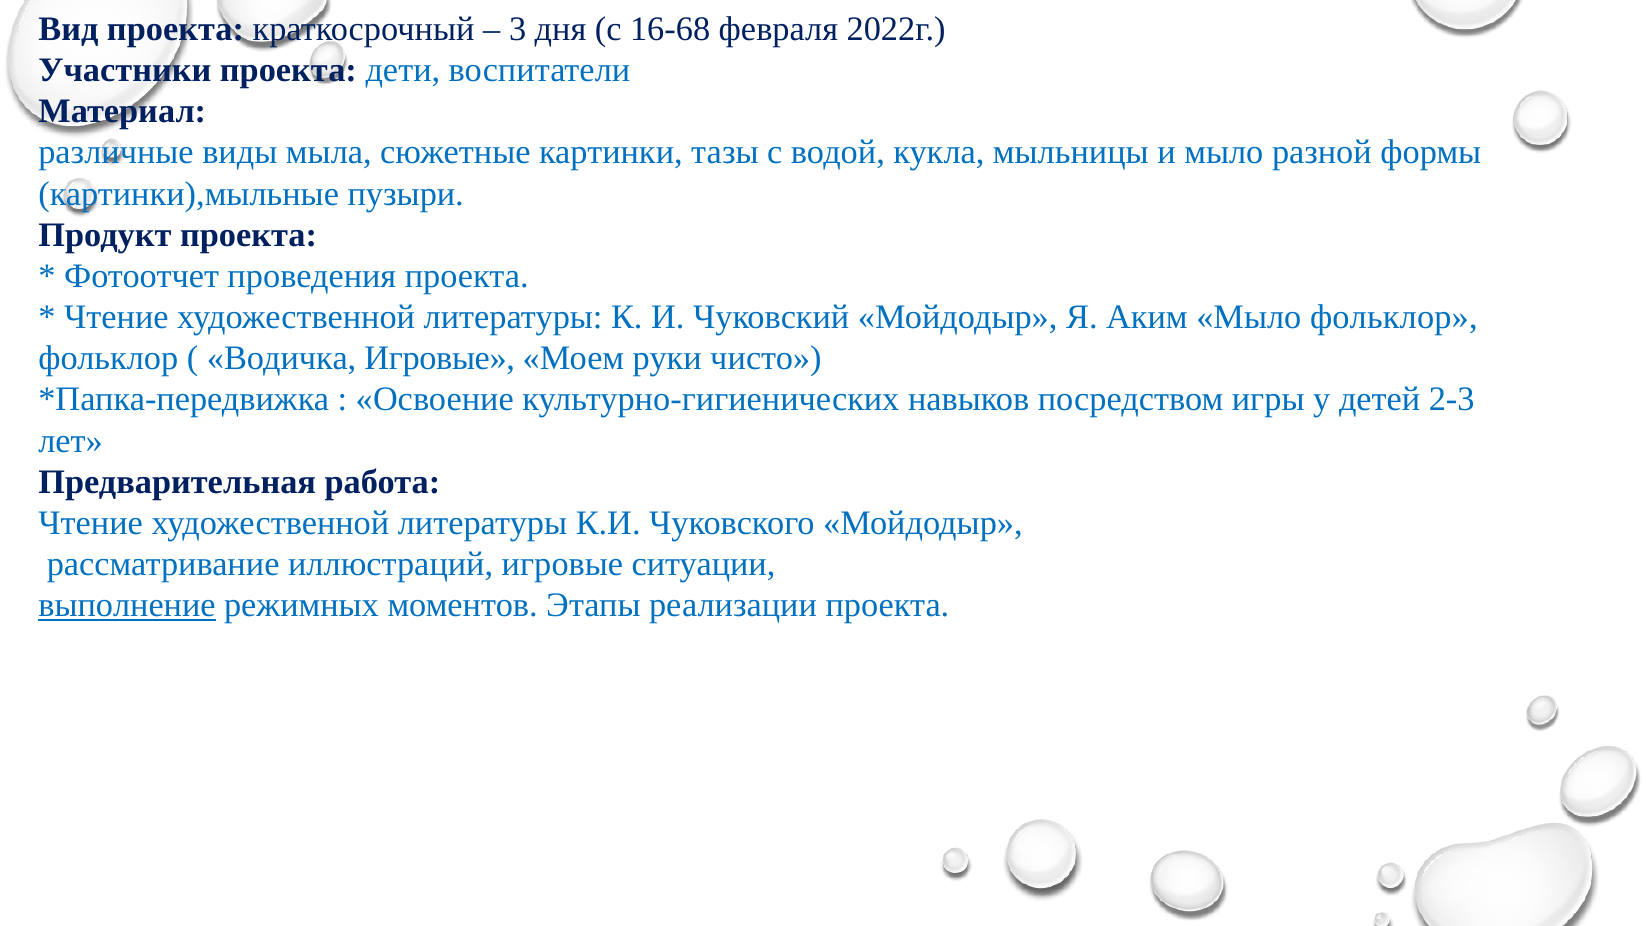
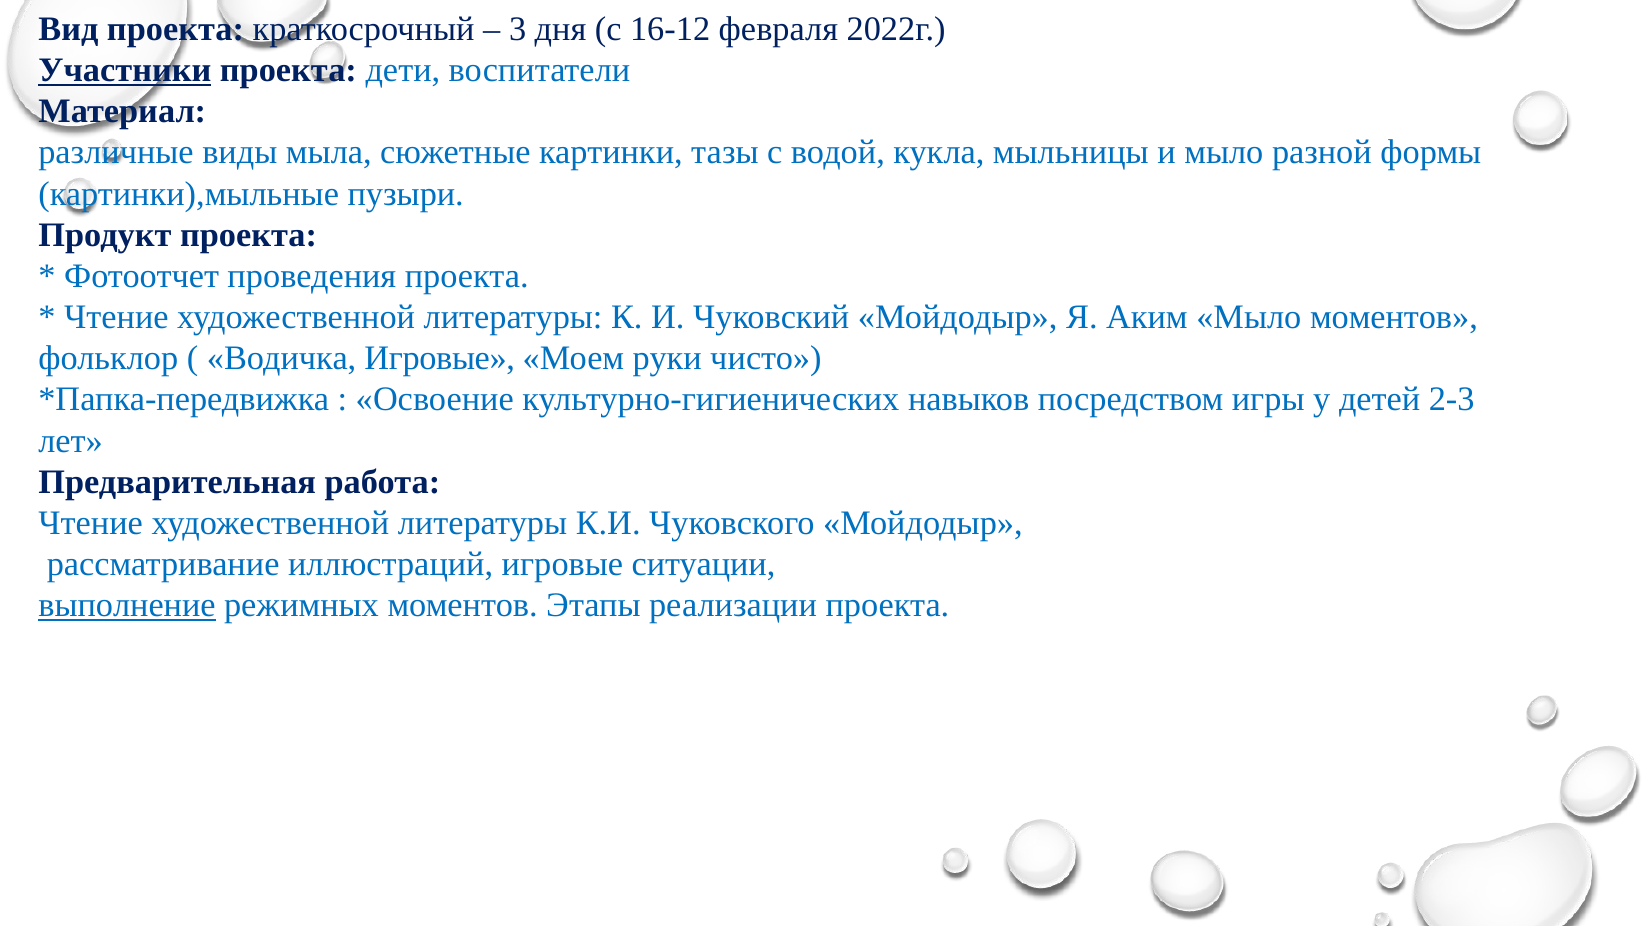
16-68: 16-68 -> 16-12 (670, 29)
Участники underline: none -> present (125, 70)
Мыло фольклор: фольклор -> моментов (1394, 317)
